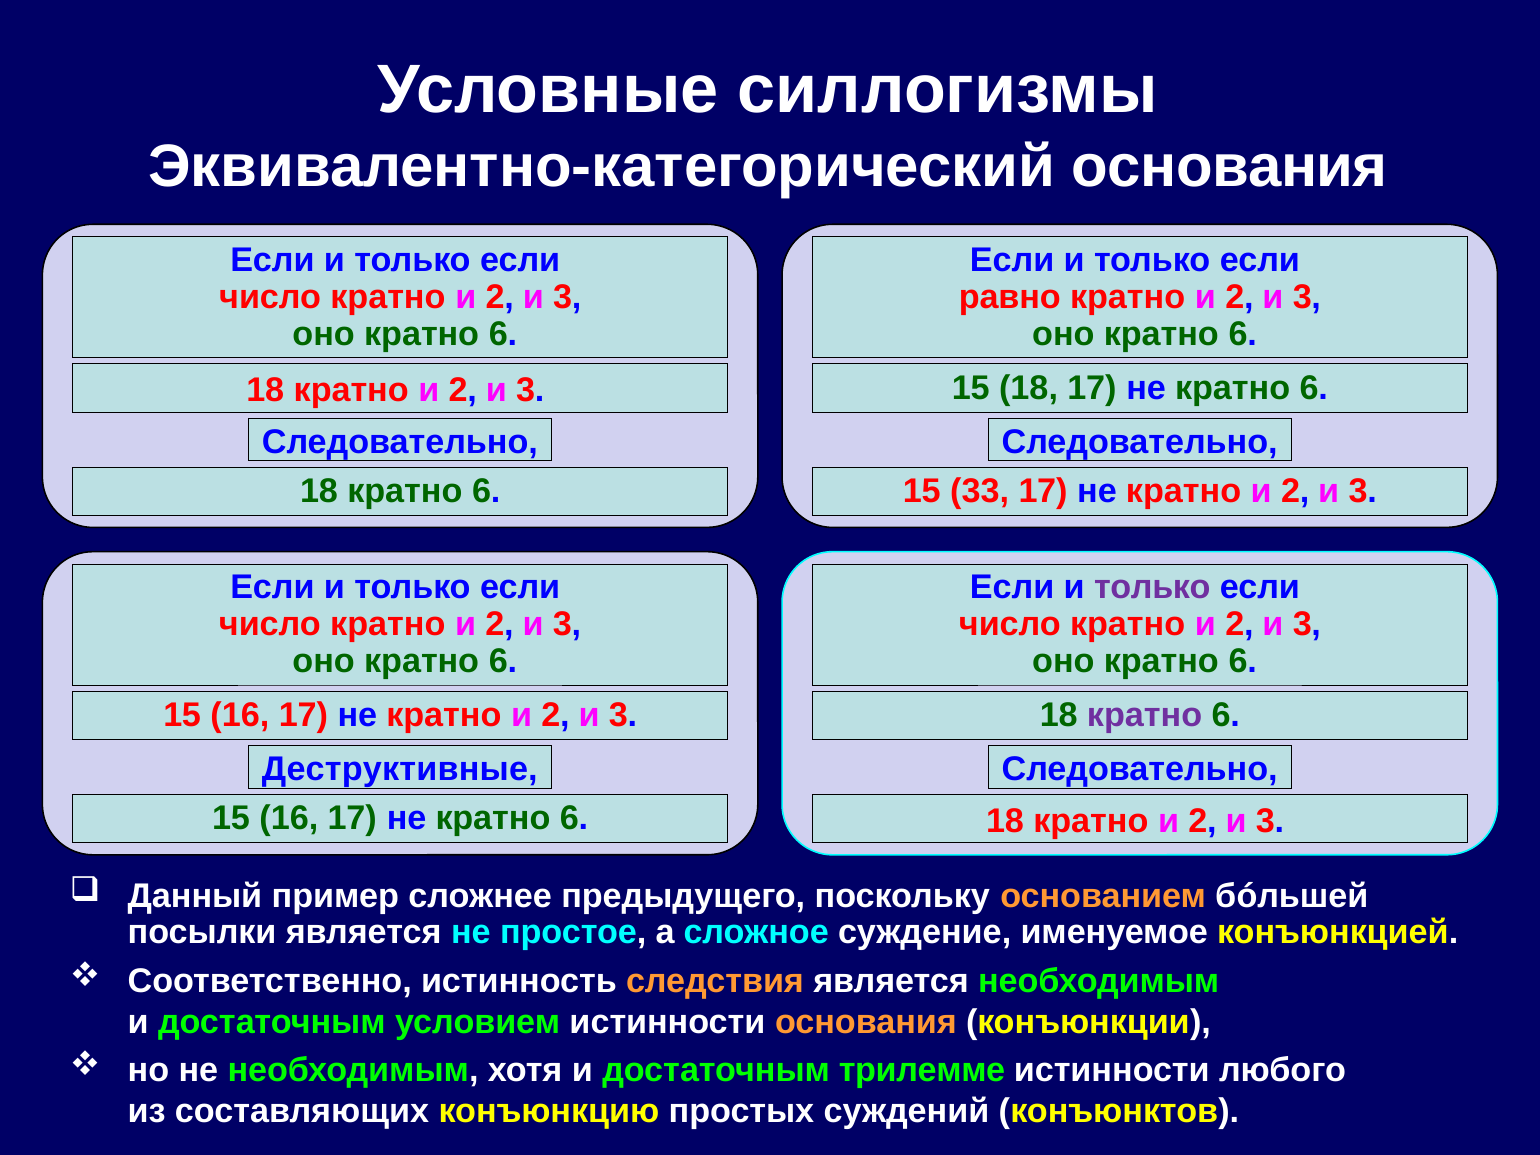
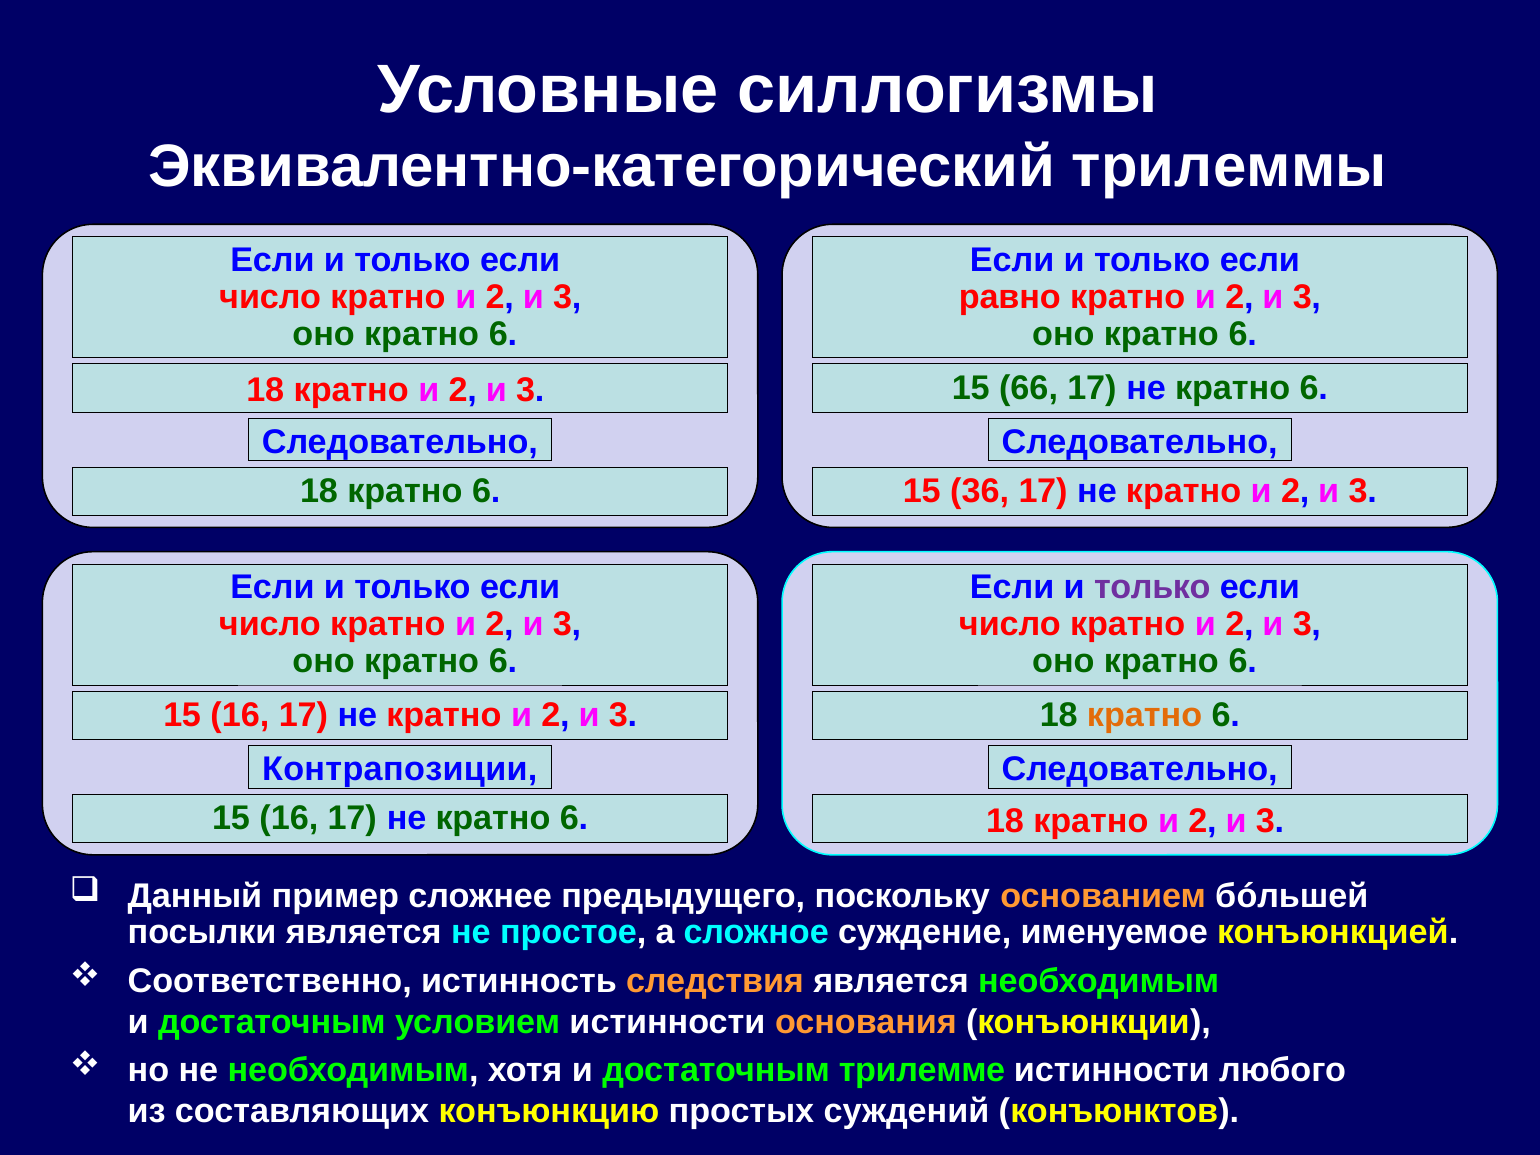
Эквивалентно-категорический основания: основания -> трилеммы (1229, 166)
15 18: 18 -> 66 (1029, 388)
33: 33 -> 36 (980, 491)
кратно colour: purple -> orange (1145, 715)
Деструктивные: Деструктивные -> Контрапозиции (400, 769)
